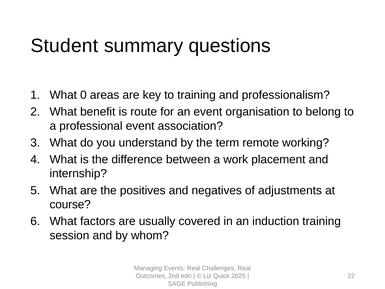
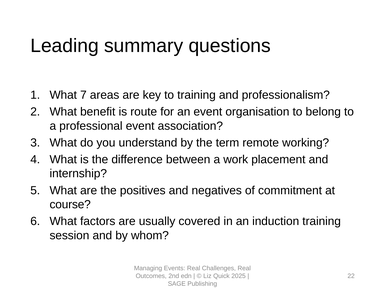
Student: Student -> Leading (65, 46)
0: 0 -> 7 (83, 95)
adjustments: adjustments -> commitment (290, 190)
